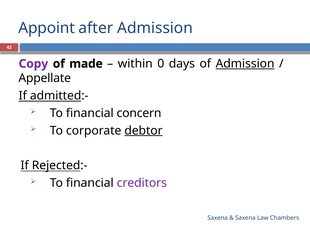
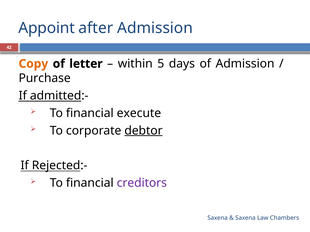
Copy colour: purple -> orange (33, 64)
made: made -> letter (86, 64)
0: 0 -> 5 (161, 64)
Admission underline: present -> none (245, 64)
Appellate: Appellate -> Purchase (45, 78)
concern: concern -> execute (139, 113)
